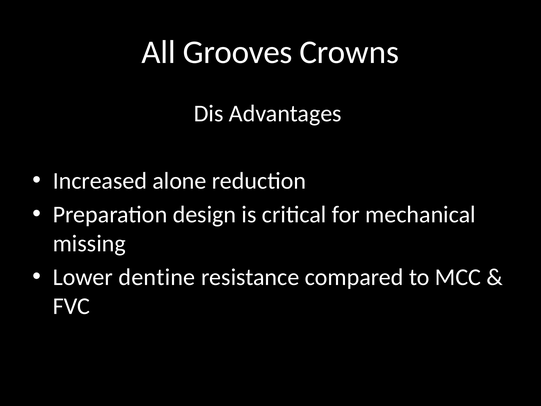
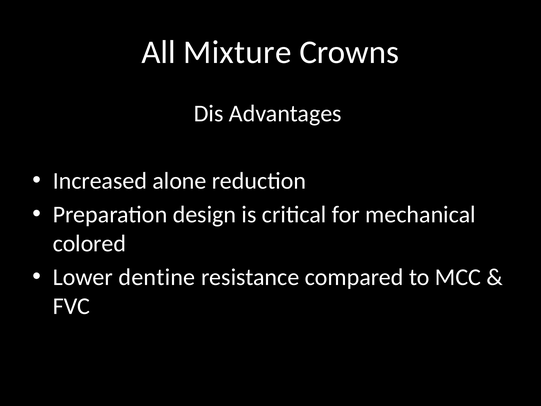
Grooves: Grooves -> Mixture (237, 52)
missing: missing -> colored (89, 243)
